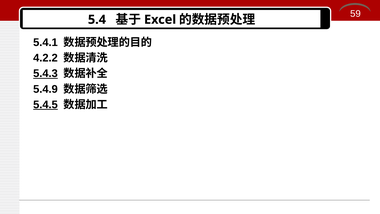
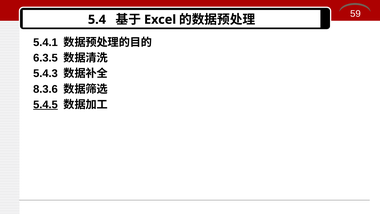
4.2.2: 4.2.2 -> 6.3.5 (45, 58)
5.4.3 underline: present -> none (45, 73)
5.4.9: 5.4.9 -> 8.3.6 (45, 89)
